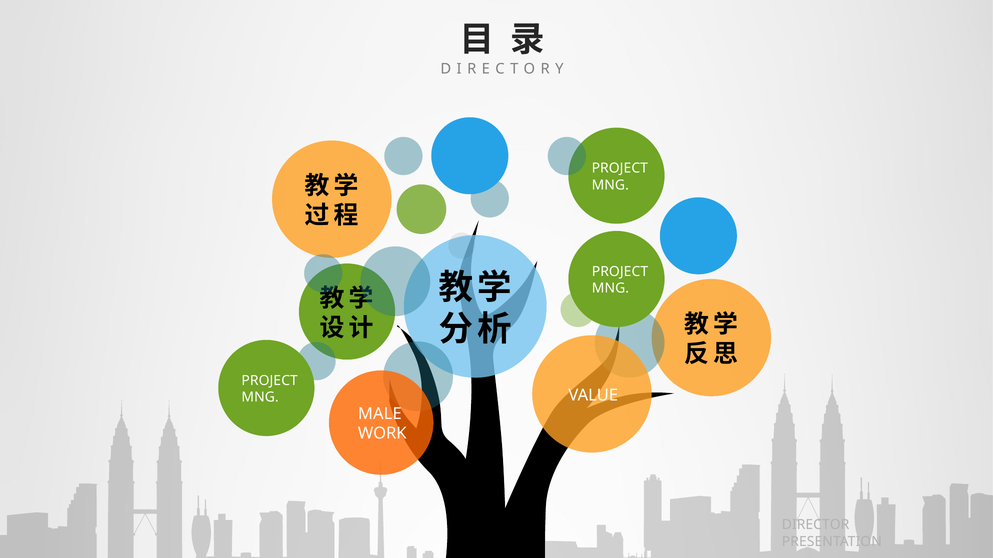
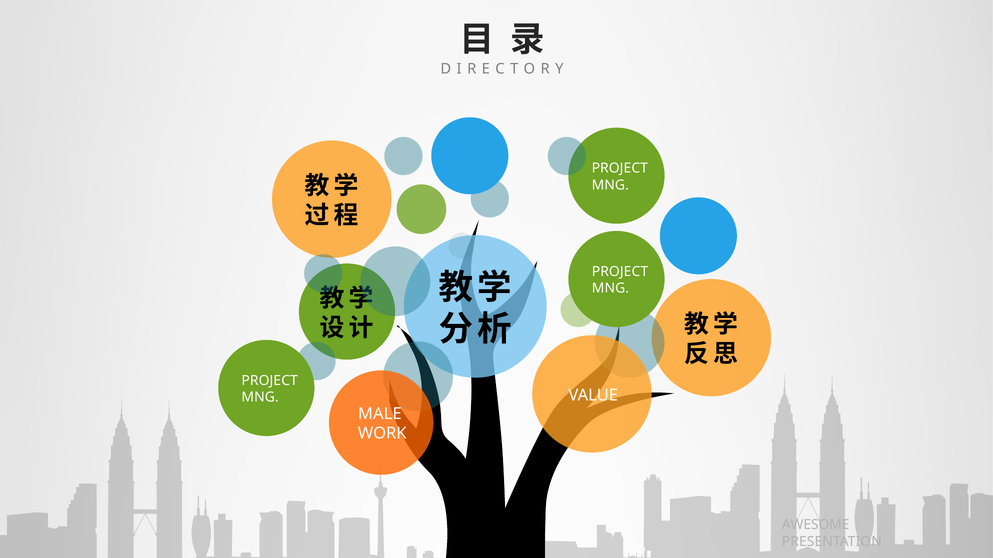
DIRECTOR: DIRECTOR -> AWESOME (816, 525)
